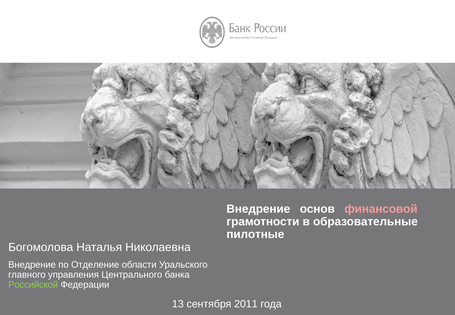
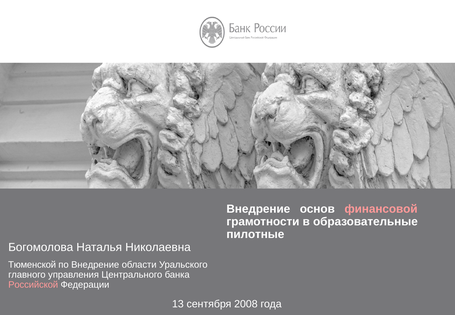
Внедрение: Внедрение -> Тюменской (32, 265)
по Отделение: Отделение -> Внедрение (95, 265)
Российской colour: light green -> pink (33, 285)
2011: 2011 -> 2008 (246, 304)
